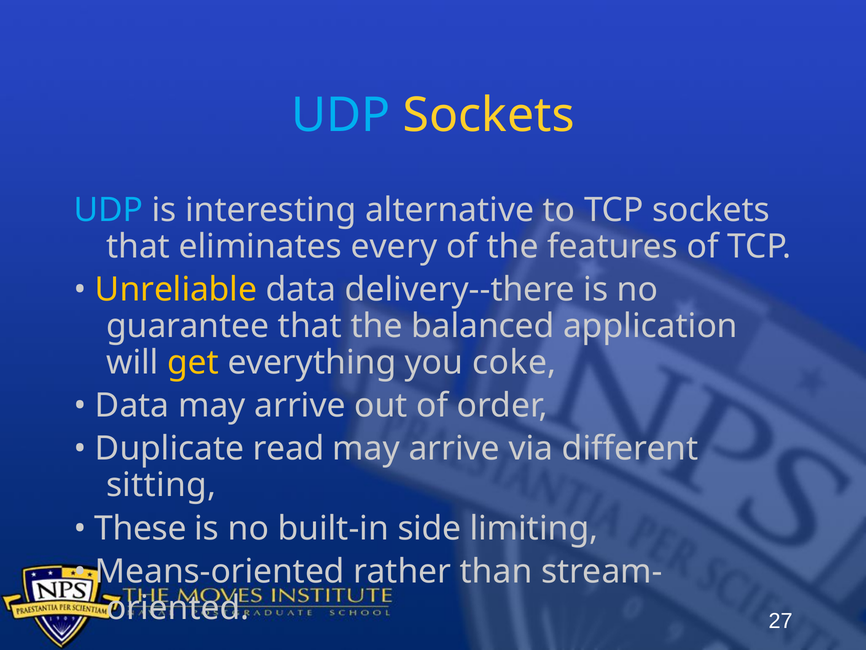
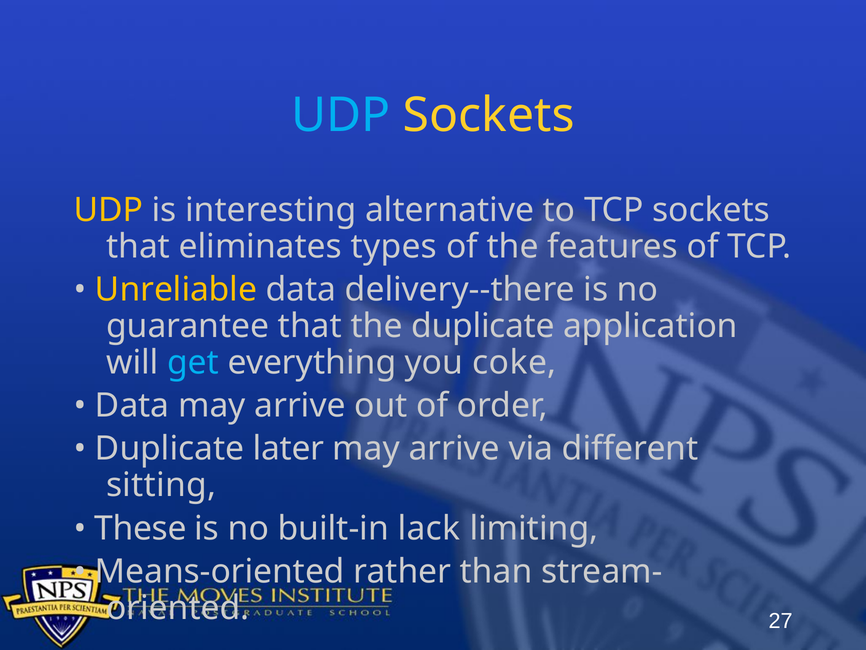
UDP colour: light blue -> yellow (108, 210)
every: every -> types (394, 246)
the balanced: balanced -> duplicate (483, 326)
get colour: yellow -> light blue (193, 362)
read: read -> later (289, 448)
side: side -> lack (429, 528)
